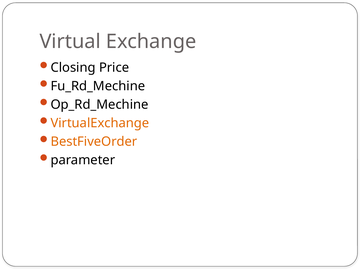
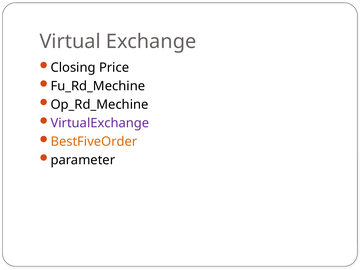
VirtualExchange colour: orange -> purple (100, 123)
